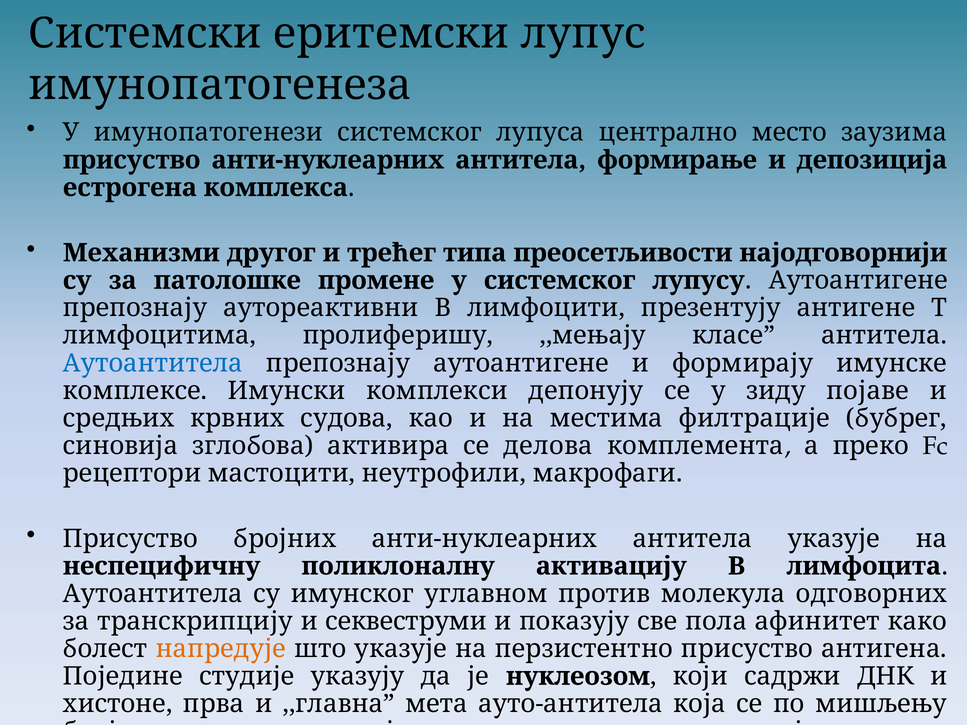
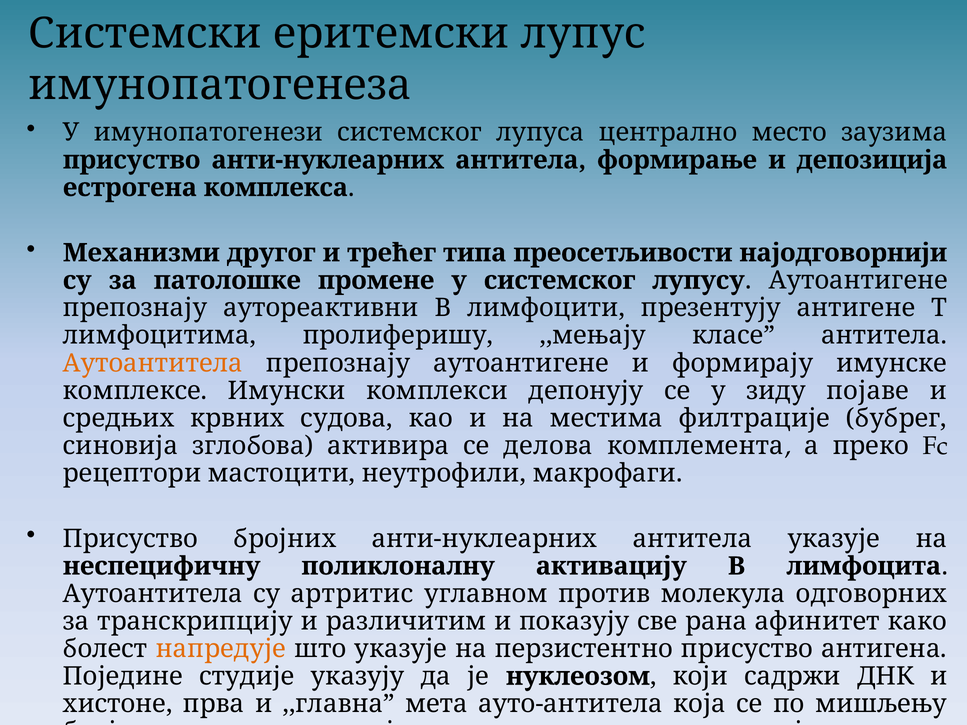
Аутоантитела colour: blue -> orange (153, 363)
имунског: имунског -> артритис (352, 594)
секвеструми: секвеструми -> различитим (406, 621)
пола: пола -> рана (716, 621)
